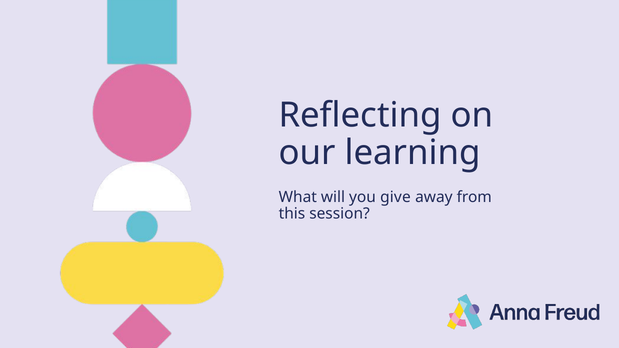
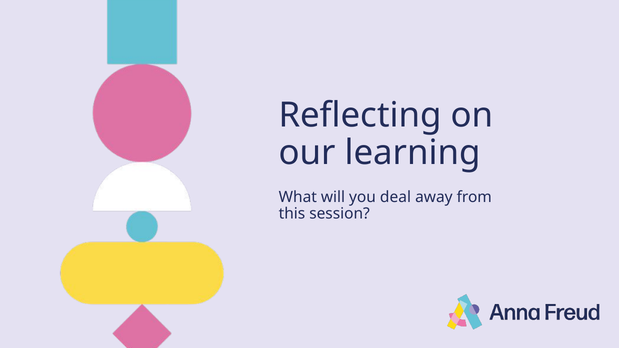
give: give -> deal (395, 197)
